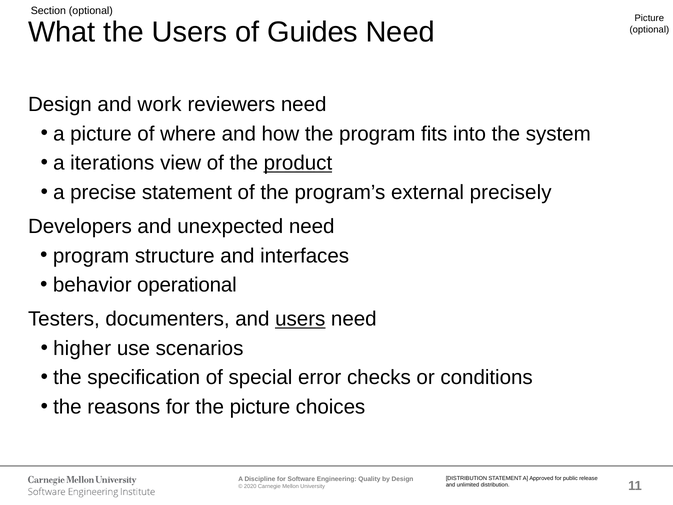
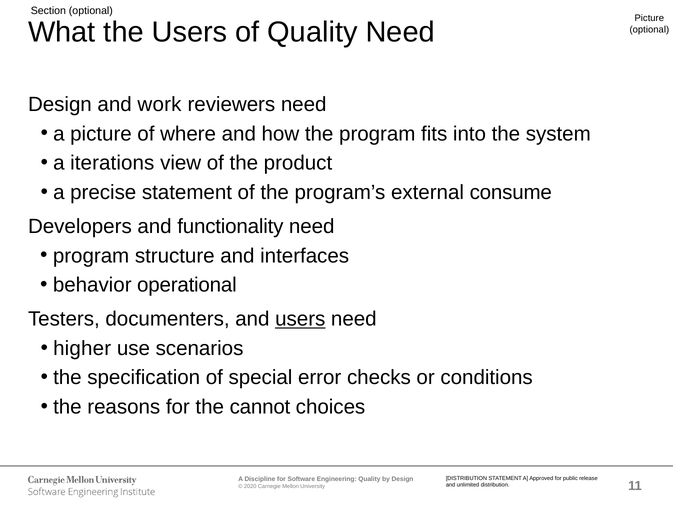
of Guides: Guides -> Quality (312, 32)
product underline: present -> none (298, 163)
precisely: precisely -> consume (511, 192)
unexpected: unexpected -> functionality (230, 226)
the picture: picture -> cannot (260, 407)
